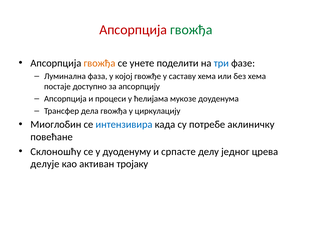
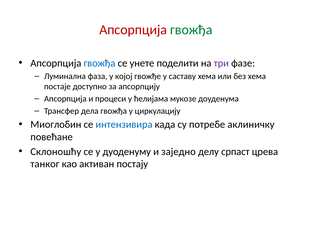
гвожђа colour: orange -> blue (100, 63)
три colour: blue -> purple (221, 63)
српасте: српасте -> заједно (178, 152)
једног: једног -> српаст (235, 152)
делује: делује -> танког (45, 164)
тројаку: тројаку -> постају (132, 164)
